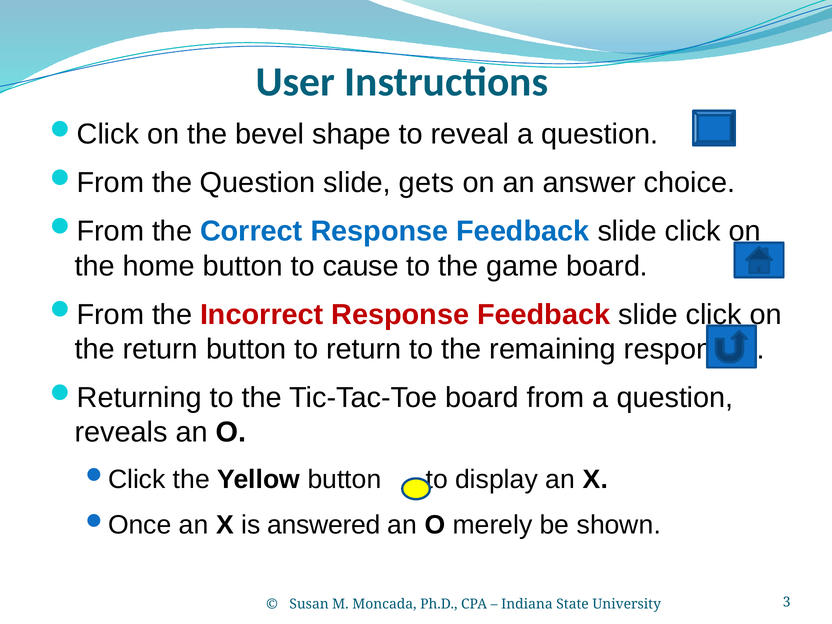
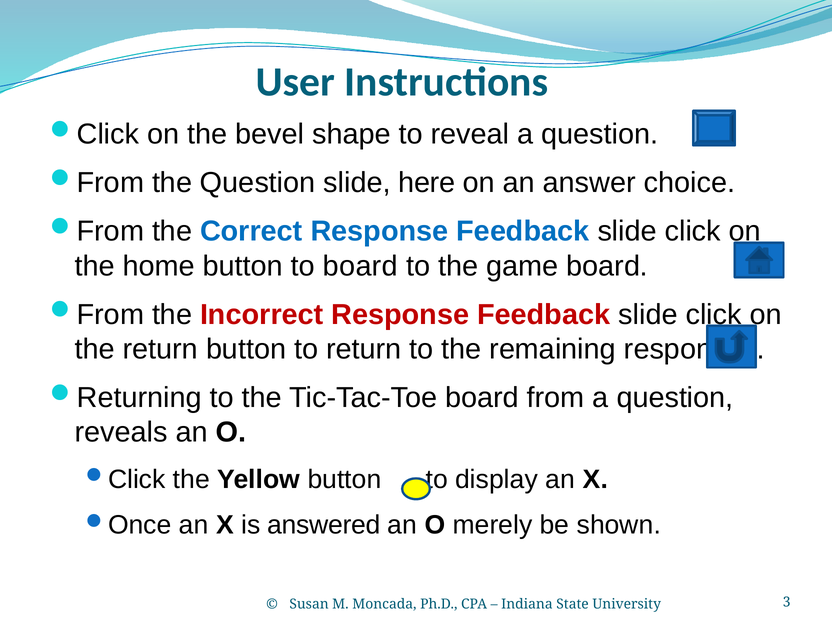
gets: gets -> here (427, 183)
to cause: cause -> board (360, 266)
